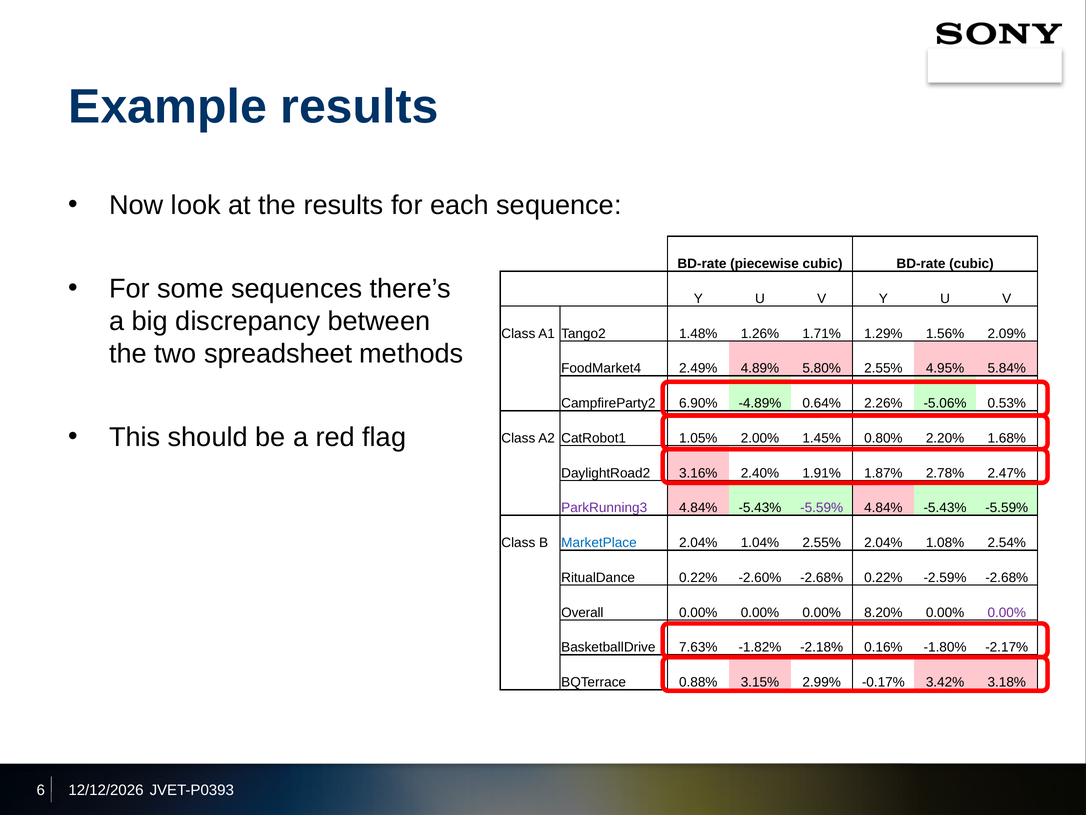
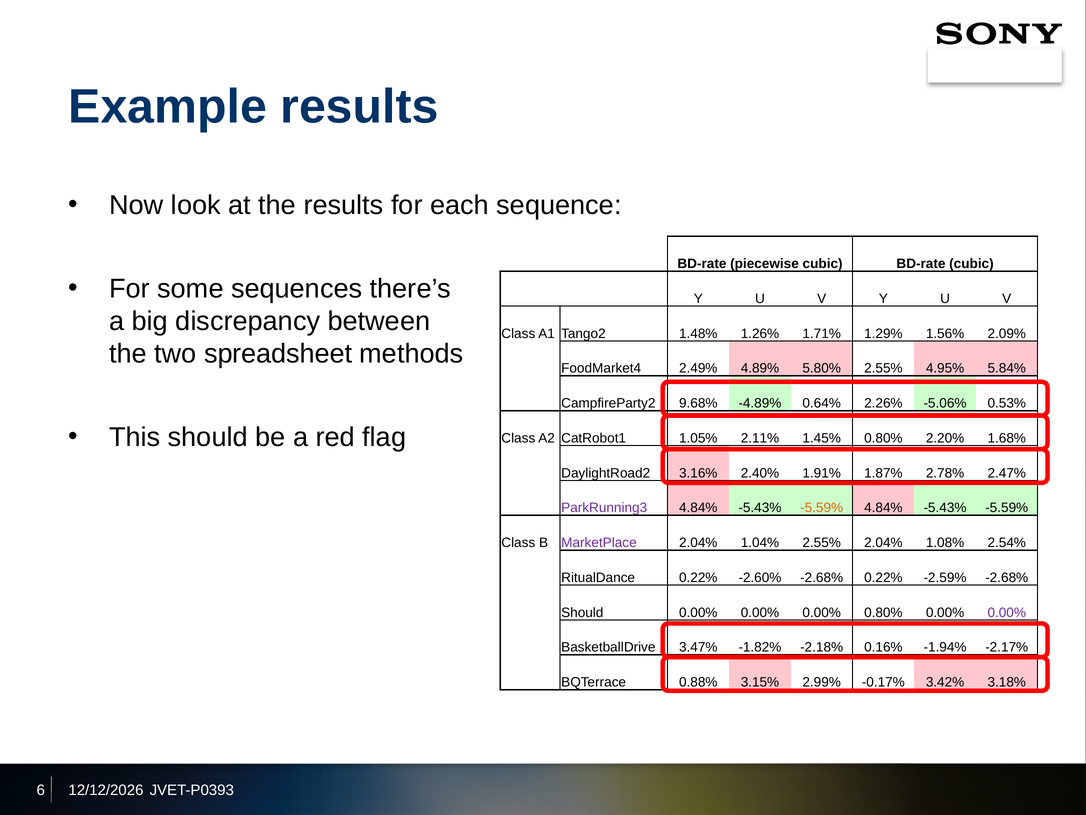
6.90%: 6.90% -> 9.68% (698, 403)
2.00%: 2.00% -> 2.11% (760, 438)
-5.59% colour: purple -> orange (822, 508)
MarketPlace colour: blue -> purple (599, 542)
Overall: Overall -> Should (582, 612)
0.00% 8.20%: 8.20% -> 0.80% (883, 612)
7.63%: 7.63% -> 3.47% (698, 647)
-1.80%: -1.80% -> -1.94% (945, 647)
